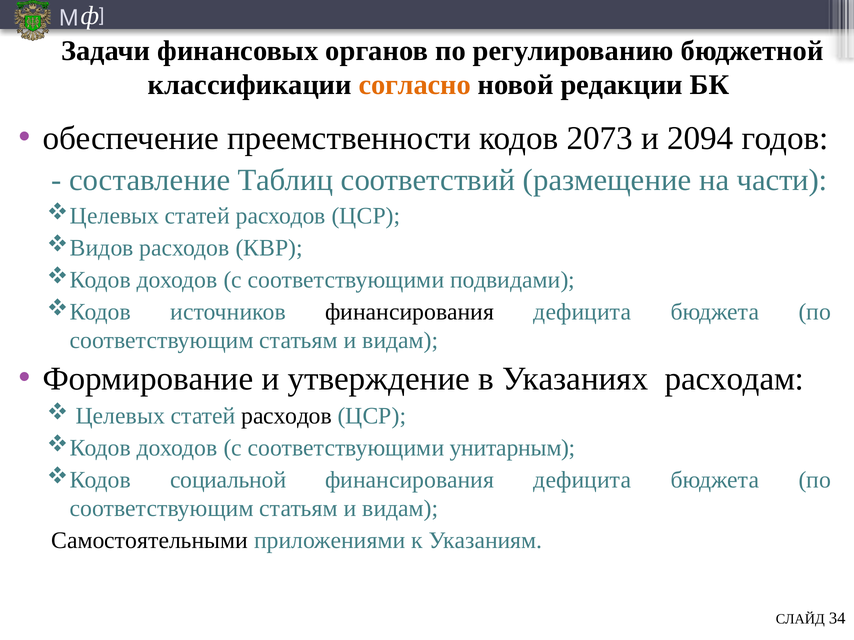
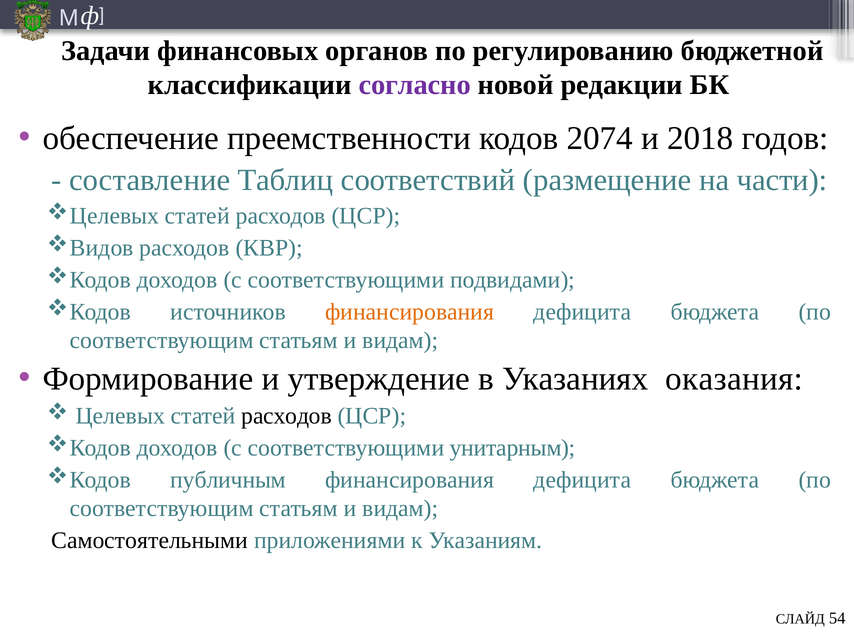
согласно colour: orange -> purple (415, 85)
2073: 2073 -> 2074 (600, 138)
2094: 2094 -> 2018 (700, 138)
финансирования colour: black -> orange (410, 312)
расходам: расходам -> оказания (734, 379)
социальной: социальной -> публичным (228, 480)
34: 34 -> 54 (837, 619)
